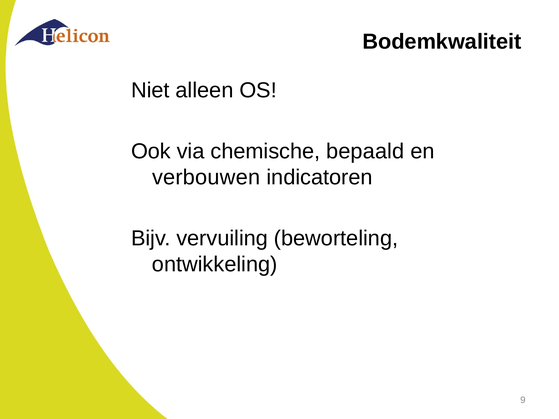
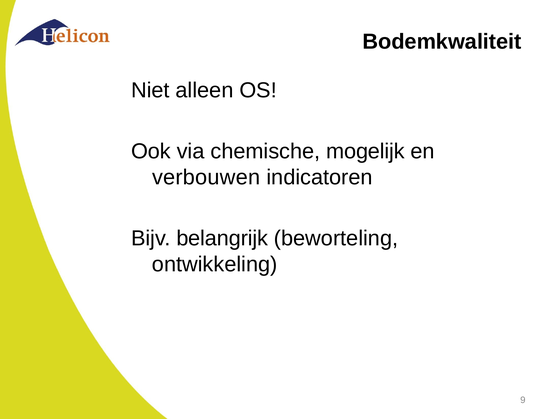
bepaald: bepaald -> mogelijk (365, 151)
vervuiling: vervuiling -> belangrijk (222, 238)
